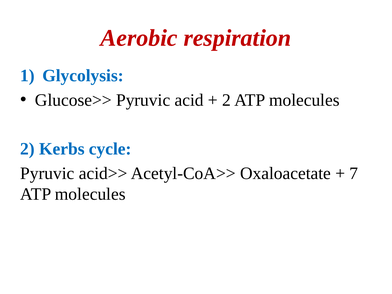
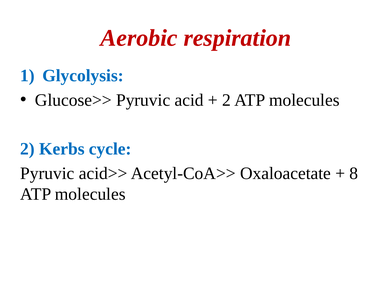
7: 7 -> 8 (354, 173)
